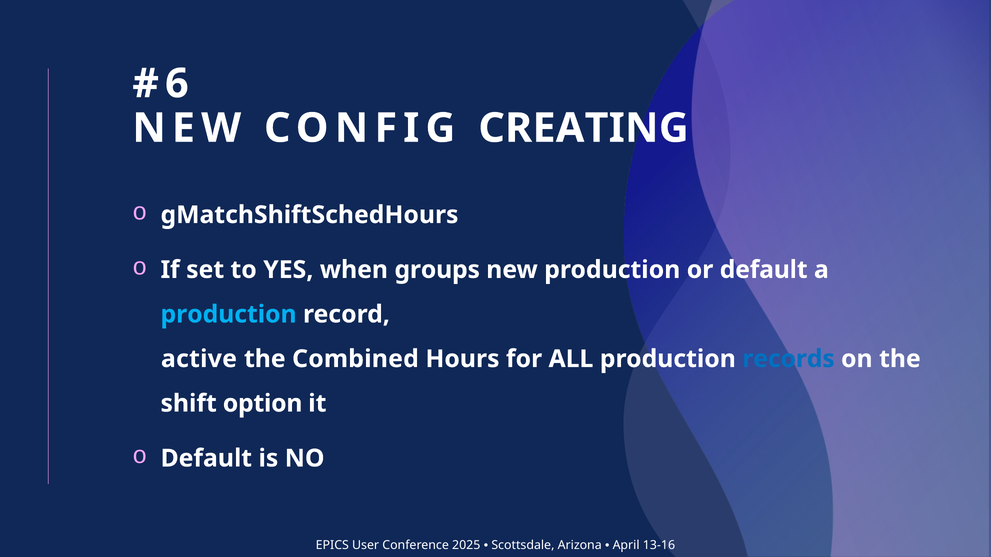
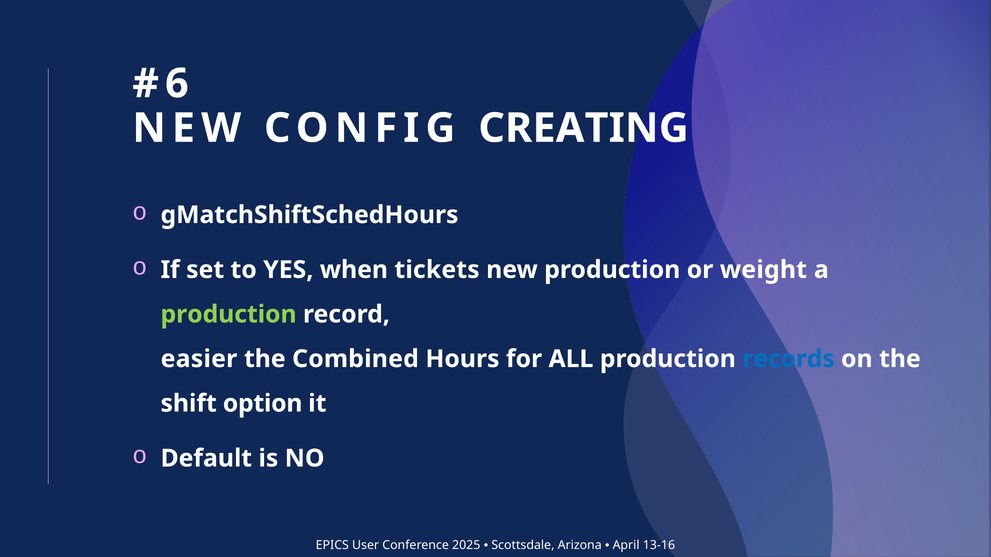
groups: groups -> tickets (437, 270)
or default: default -> weight (763, 270)
production colour: light blue -> light green (229, 315)
active: active -> easier (199, 359)
